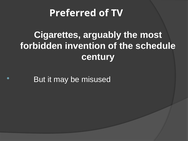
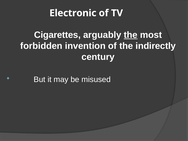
Preferred: Preferred -> Electronic (73, 13)
the underline: none -> present (131, 35)
schedule: schedule -> indirectly (156, 46)
